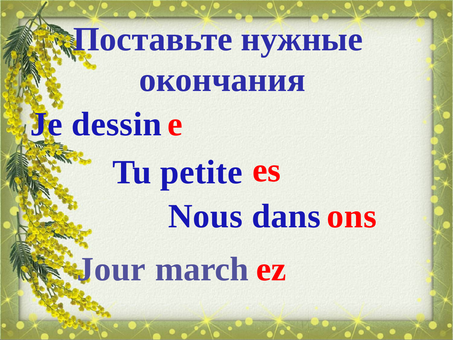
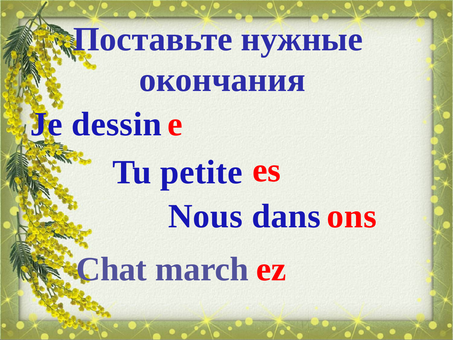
Jour: Jour -> Chat (112, 269)
